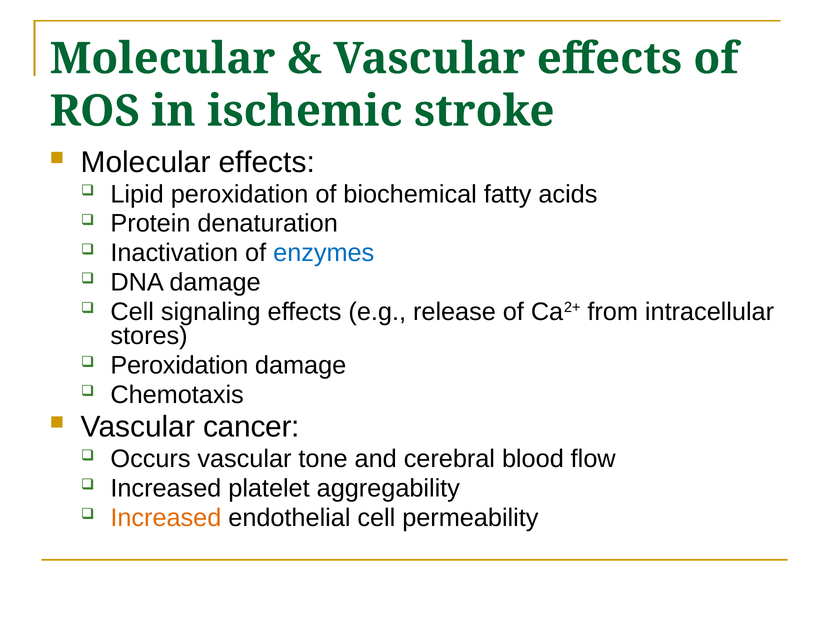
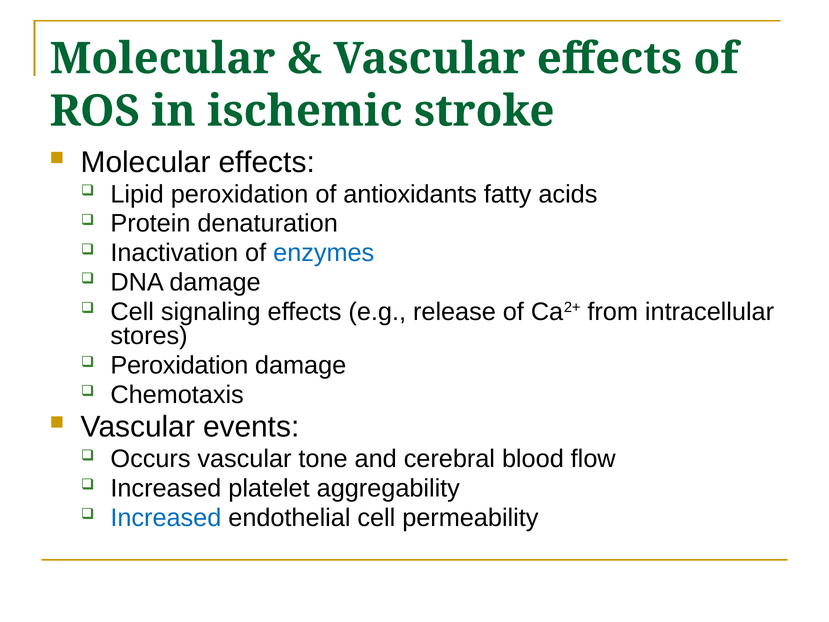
biochemical: biochemical -> antioxidants (410, 194)
cancer: cancer -> events (251, 427)
Increased colour: orange -> blue (166, 517)
